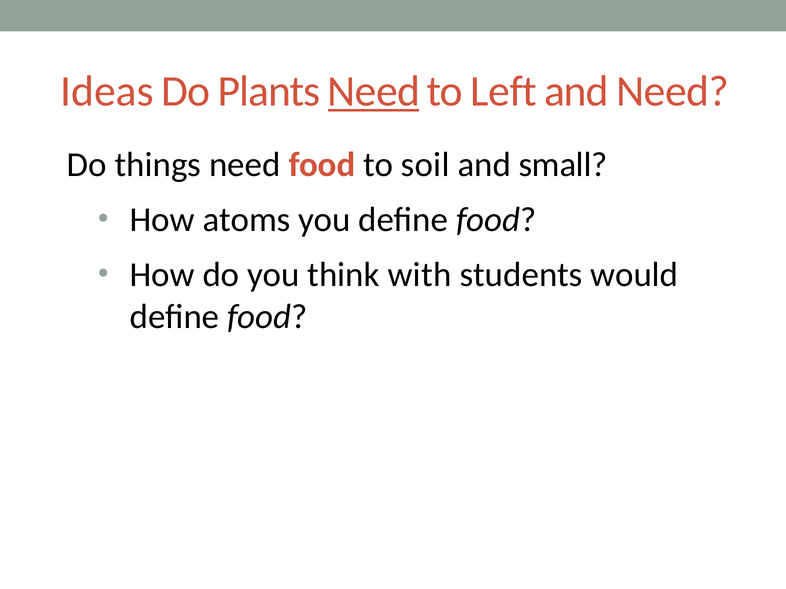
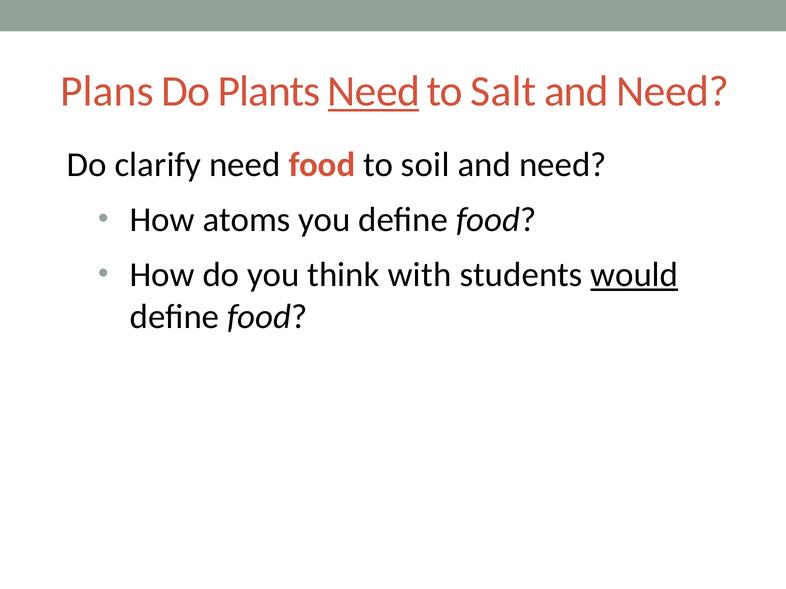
Ideas: Ideas -> Plans (107, 91)
Left: Left -> Salt (503, 91)
things: things -> clarify (158, 165)
small: small -> need (563, 165)
would underline: none -> present (634, 275)
